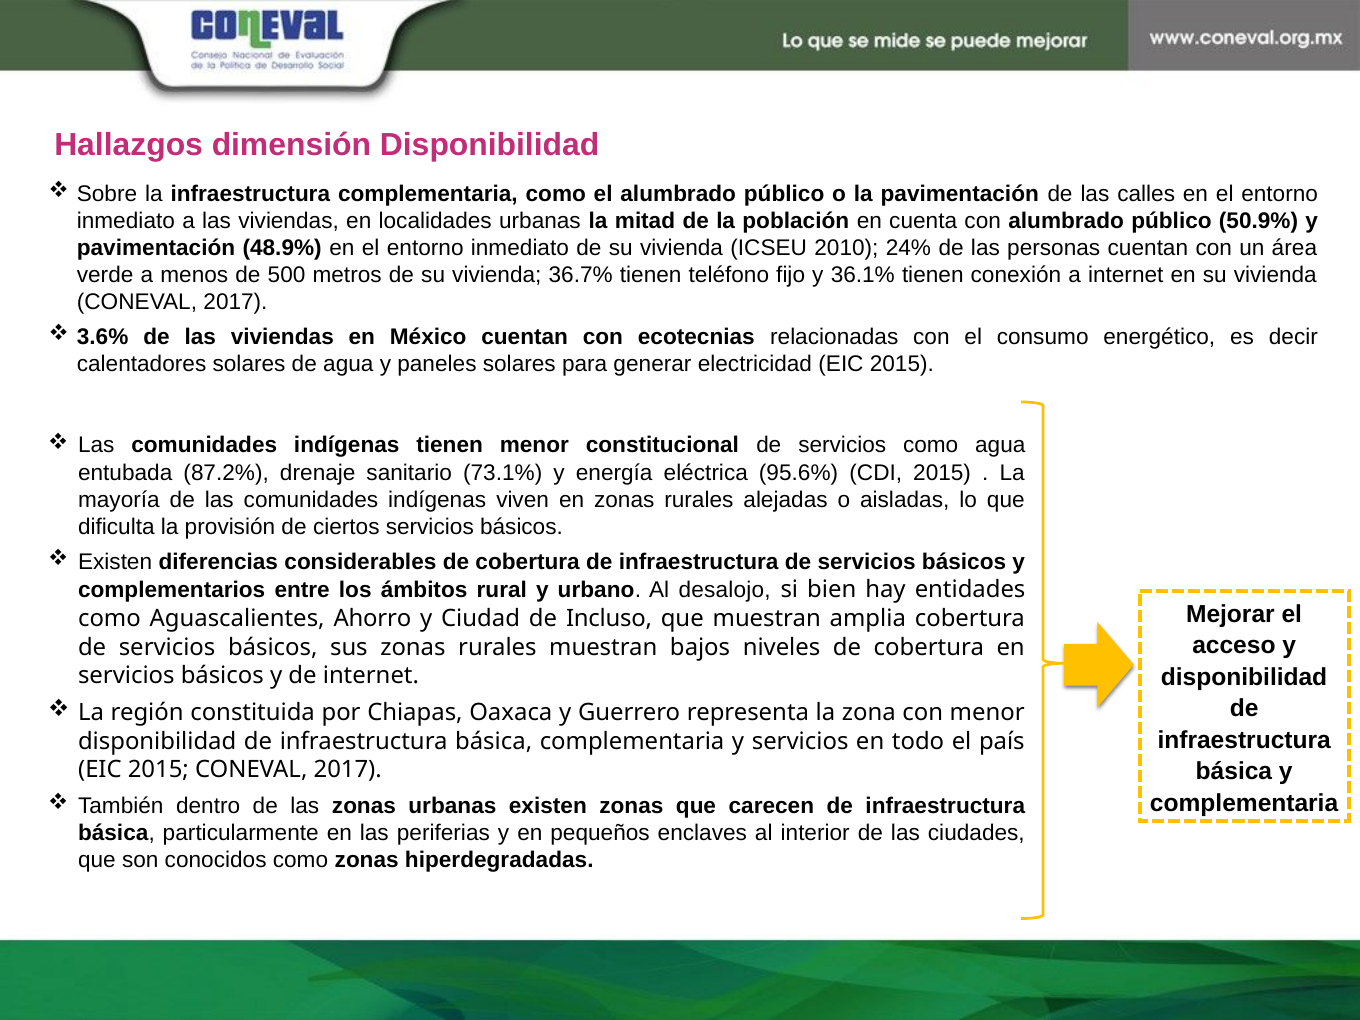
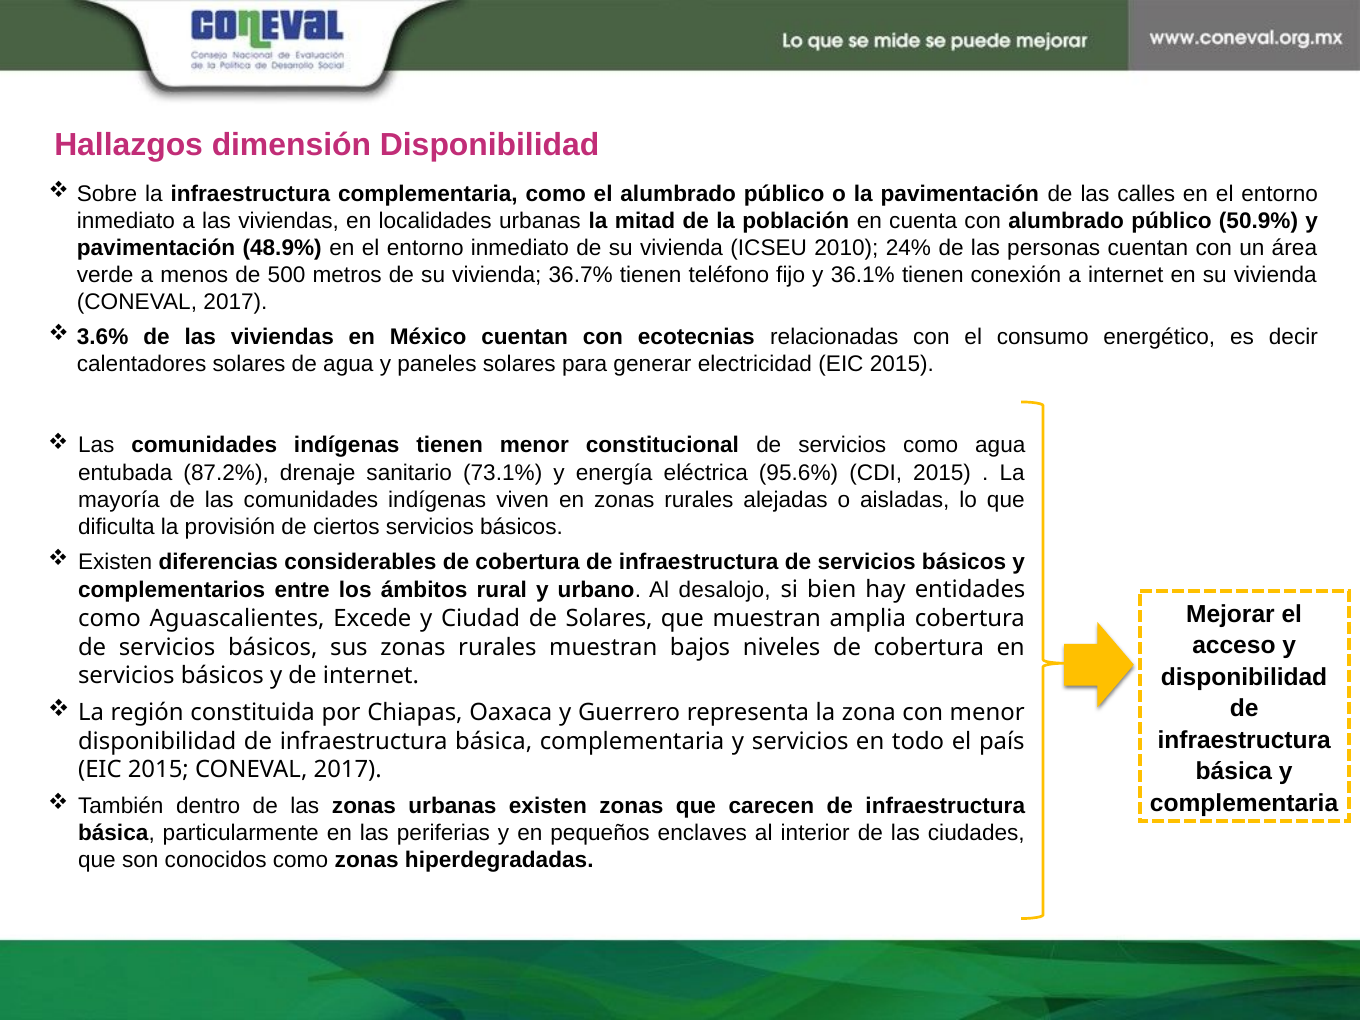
Ahorro: Ahorro -> Excede (372, 619)
de Incluso: Incluso -> Solares (609, 619)
